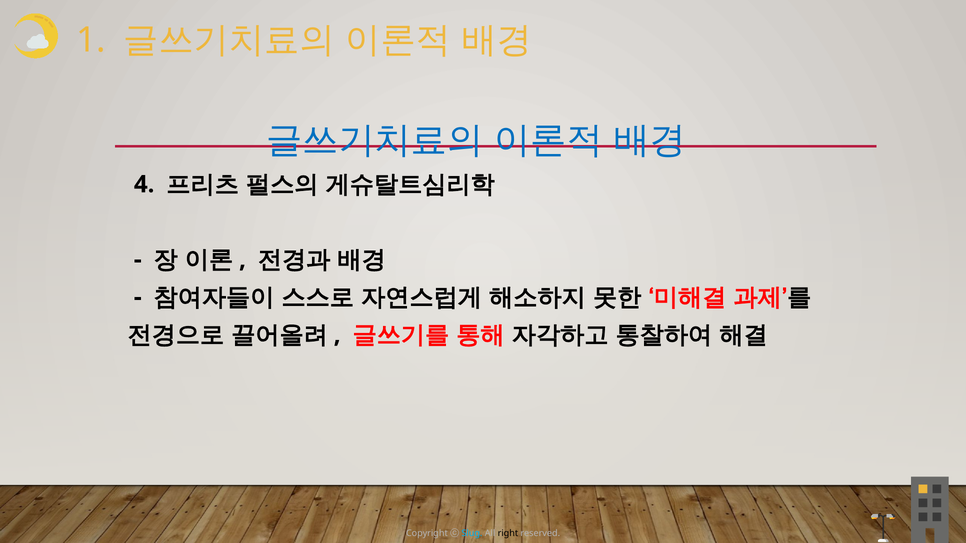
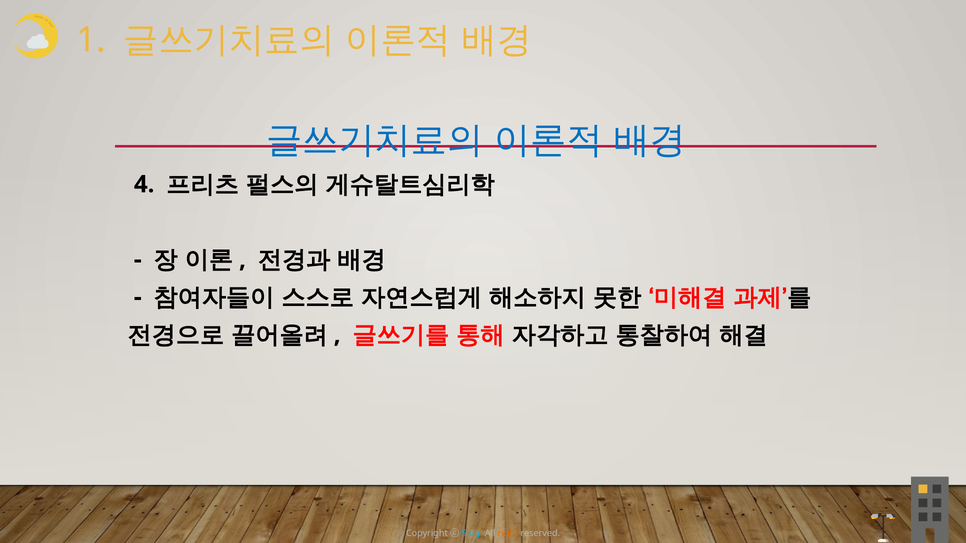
right colour: black -> orange (508, 534)
